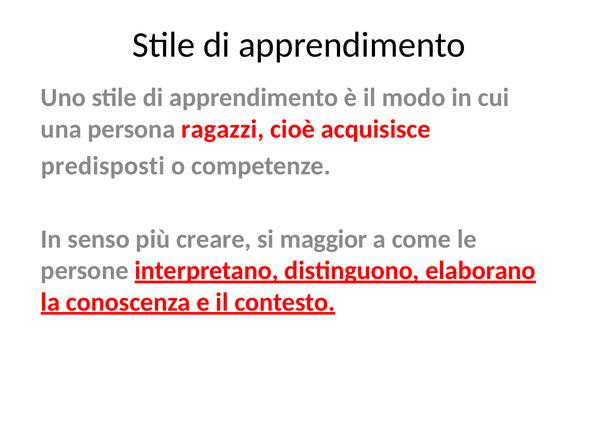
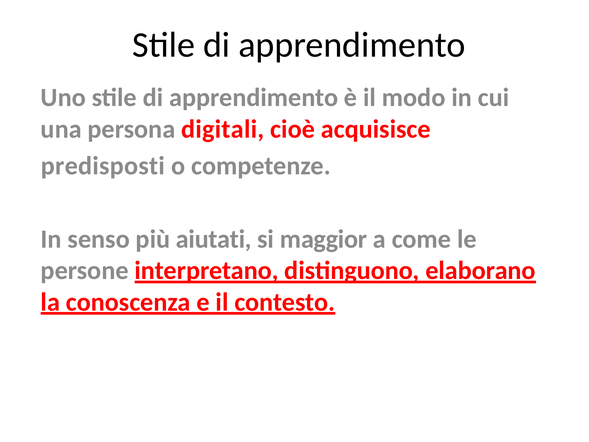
ragazzi: ragazzi -> digitali (223, 129)
creare: creare -> aiutati (214, 239)
